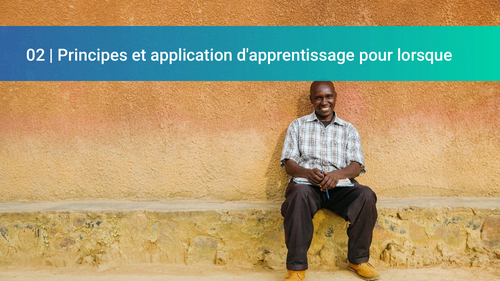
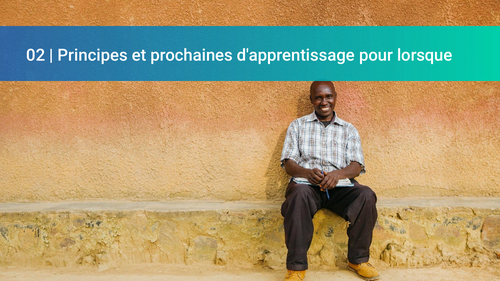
application: application -> prochaines (192, 55)
